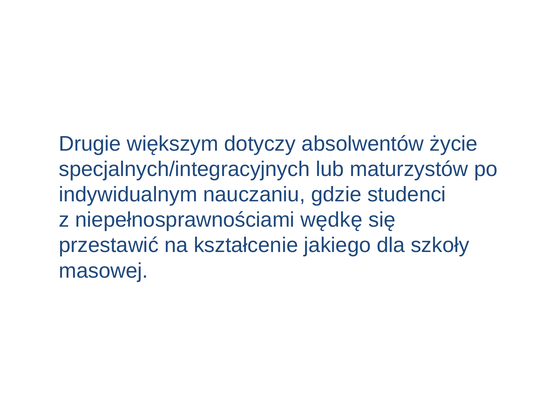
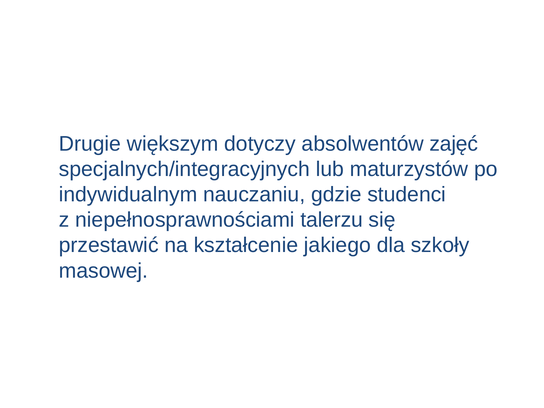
życie: życie -> zajęć (454, 144)
wędkę: wędkę -> talerzu (332, 220)
